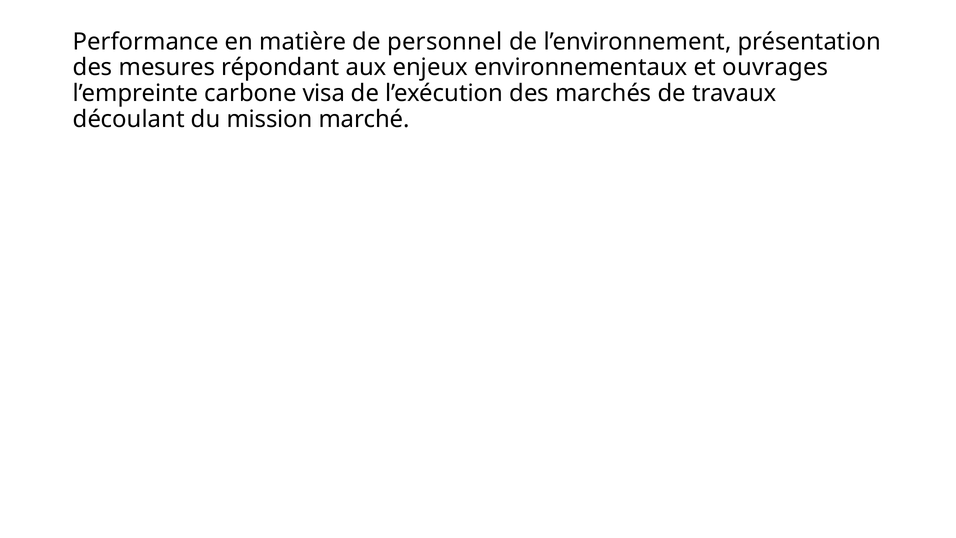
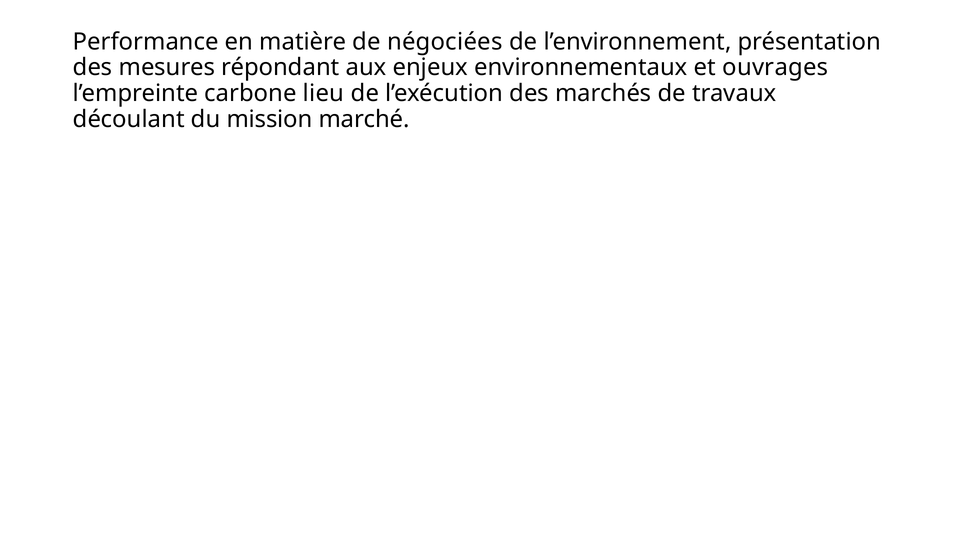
personnel: personnel -> négociées (445, 42)
visa: visa -> lieu (324, 93)
